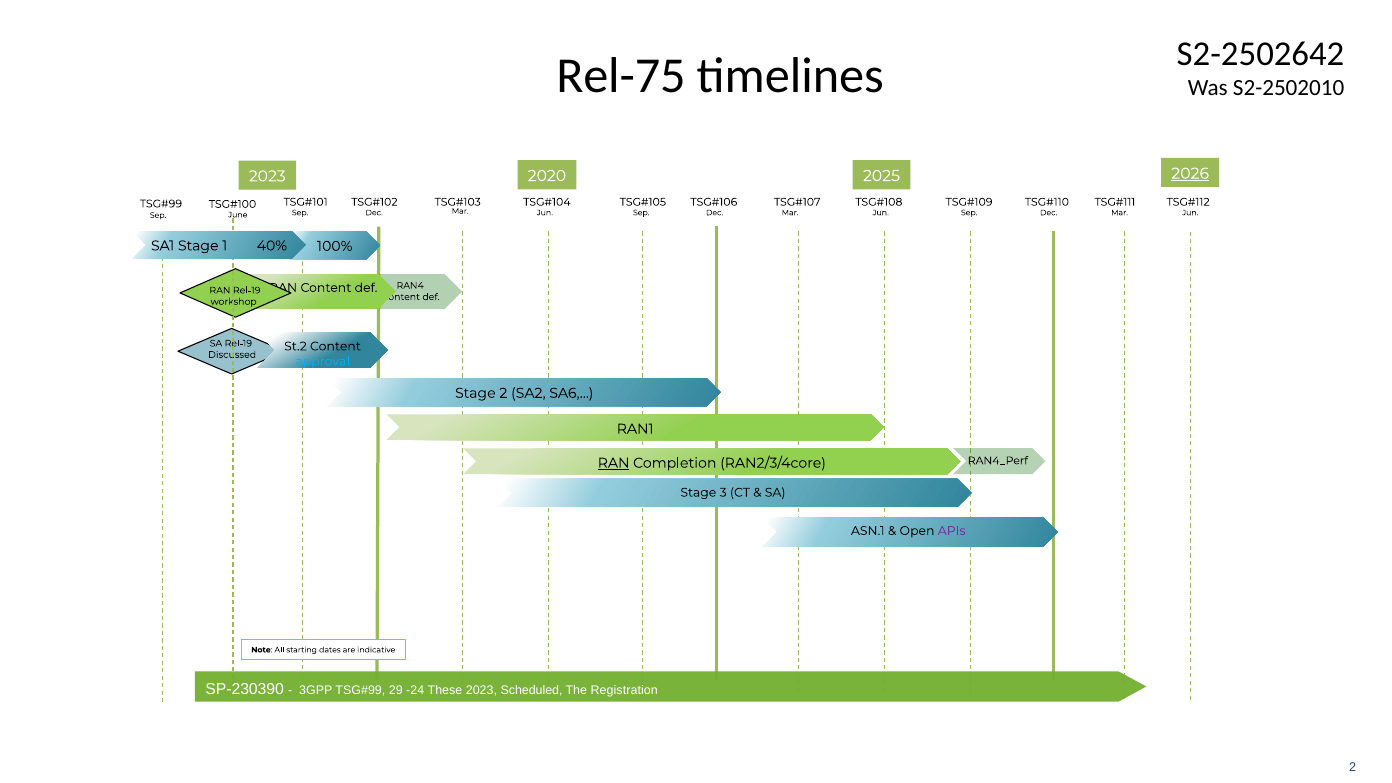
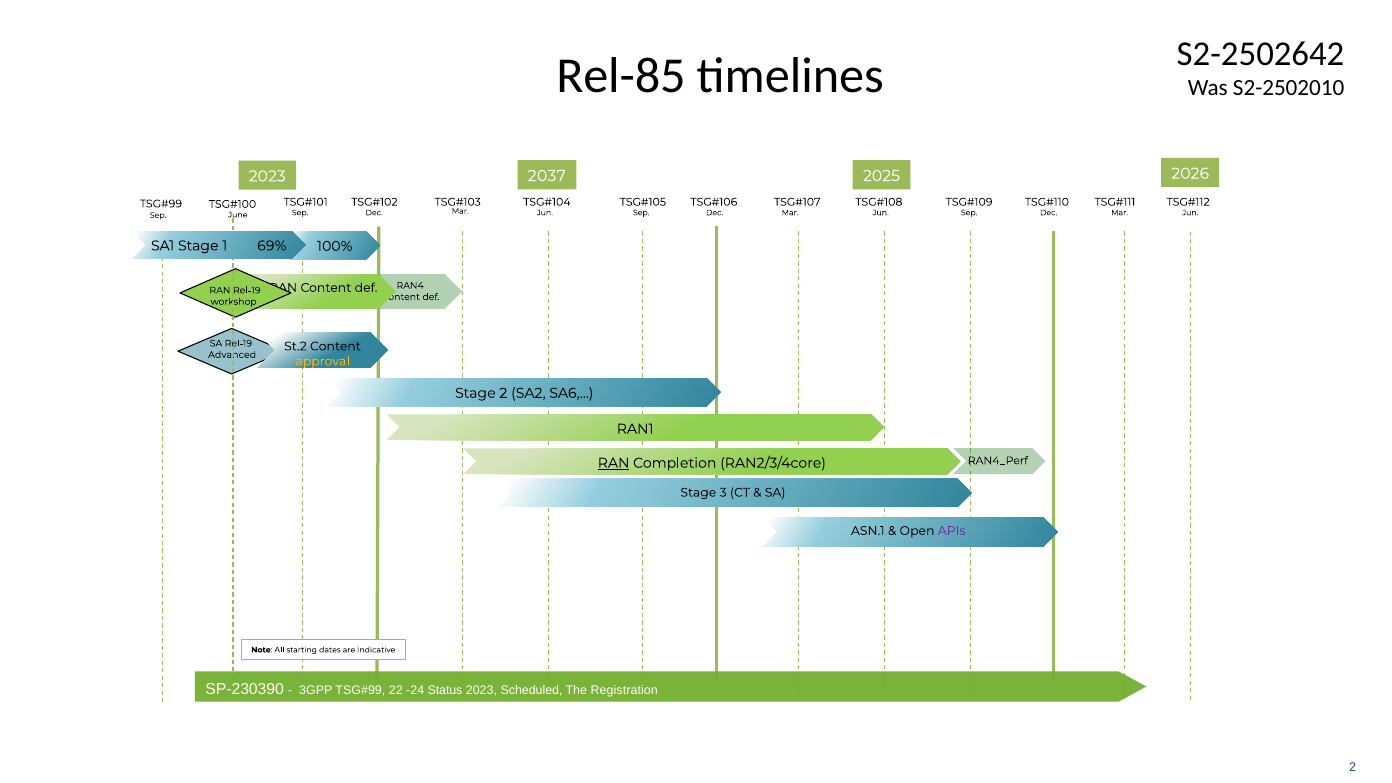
Rel-75: Rel-75 -> Rel-85 (621, 76)
2026 underline: present -> none (1190, 173)
2020: 2020 -> 2037 (547, 176)
40%: 40% -> 69% (272, 246)
Discussed: Discussed -> Advanced (232, 355)
approval colour: light blue -> yellow (323, 361)
29: 29 -> 22 (396, 691)
These: These -> Status (445, 691)
